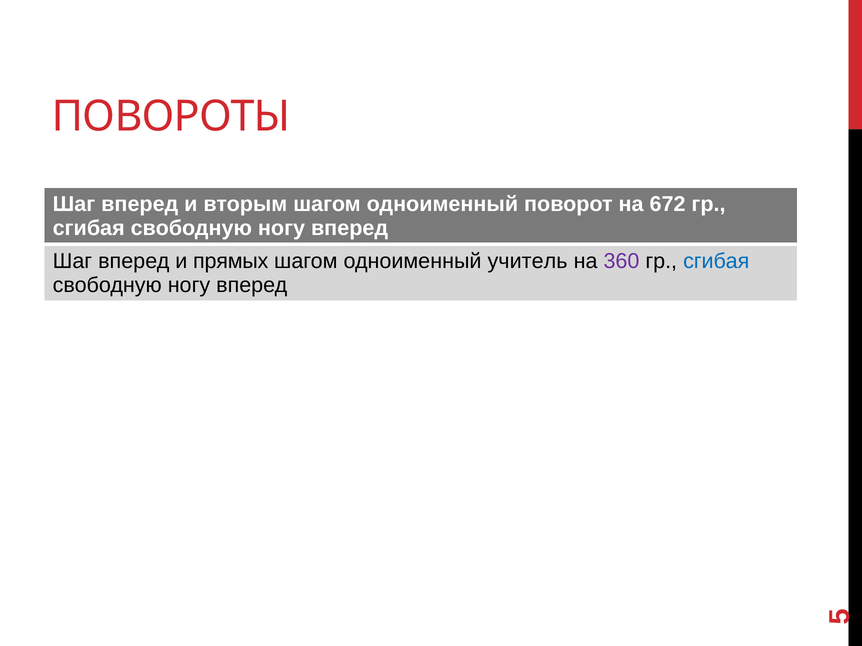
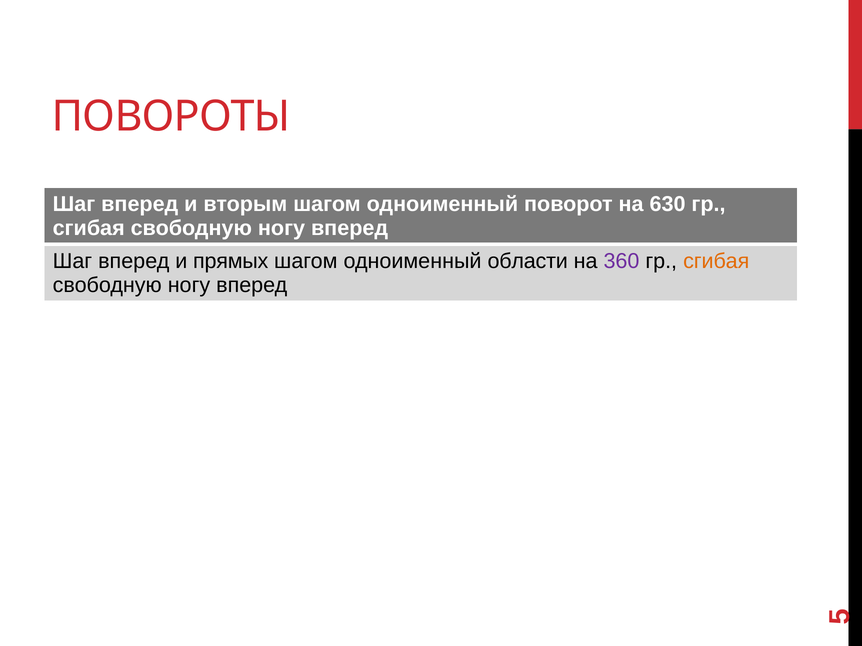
672: 672 -> 630 (668, 204)
учитель: учитель -> области (528, 261)
сгибая colour: blue -> orange (716, 261)
